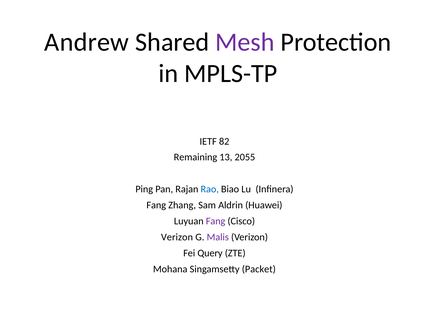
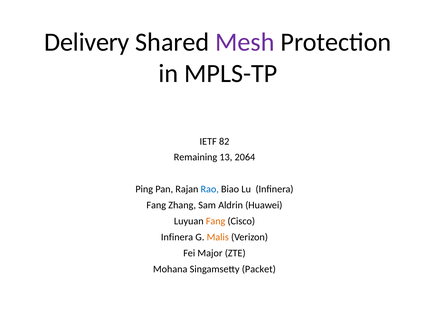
Andrew: Andrew -> Delivery (87, 42)
2055: 2055 -> 2064 (245, 157)
Fang colour: purple -> orange (216, 221)
Verizon: Verizon -> Infinera (177, 237)
Malis colour: purple -> orange (218, 237)
Query: Query -> Major (210, 253)
